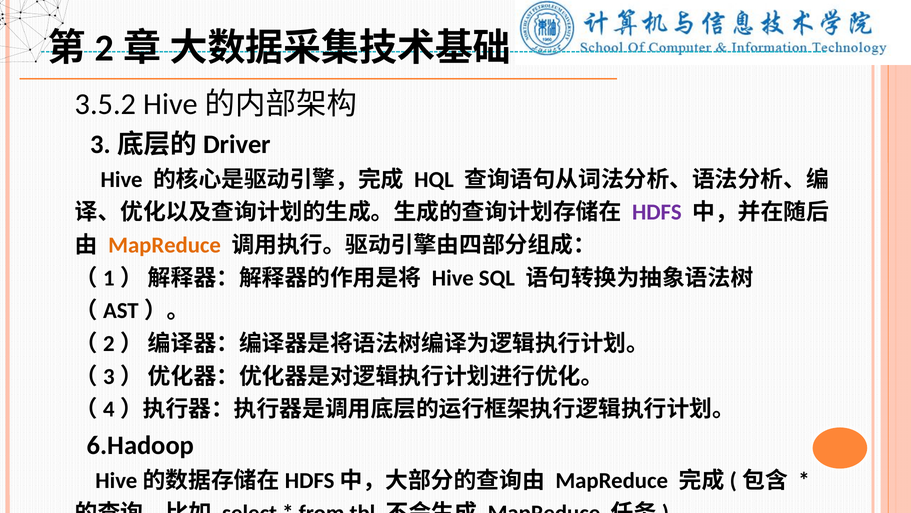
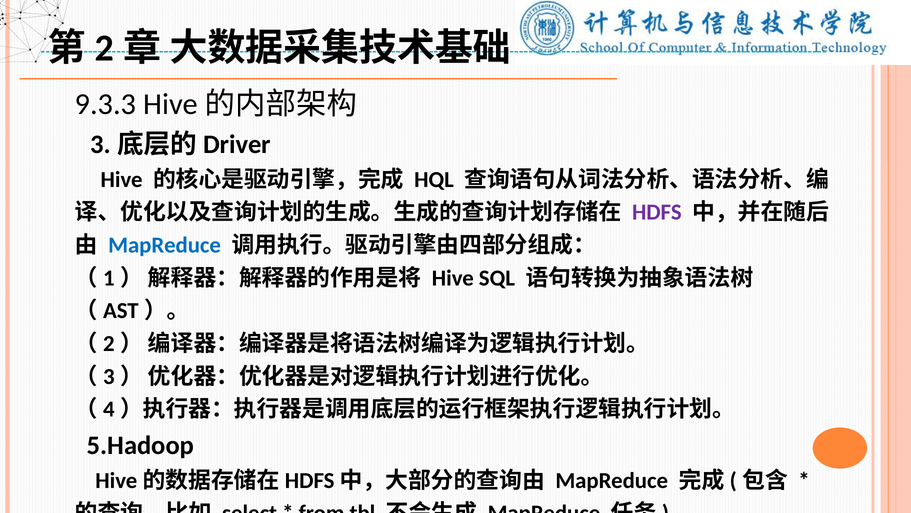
3.5.2: 3.5.2 -> 9.3.3 (106, 104)
MapReduce colour: orange -> blue (165, 245)
6.Hadoop: 6.Hadoop -> 5.Hadoop (140, 445)
